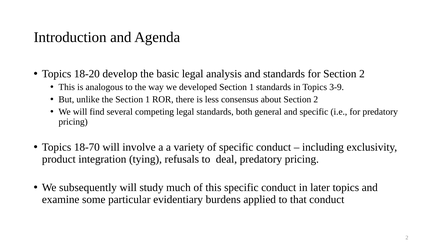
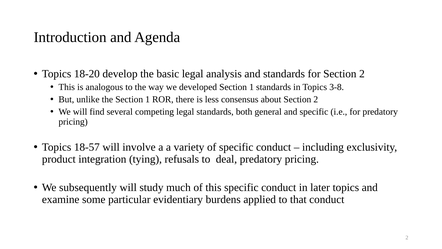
3-9: 3-9 -> 3-8 (337, 87)
18-70: 18-70 -> 18-57 (87, 147)
